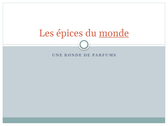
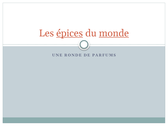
épices underline: none -> present (70, 33)
